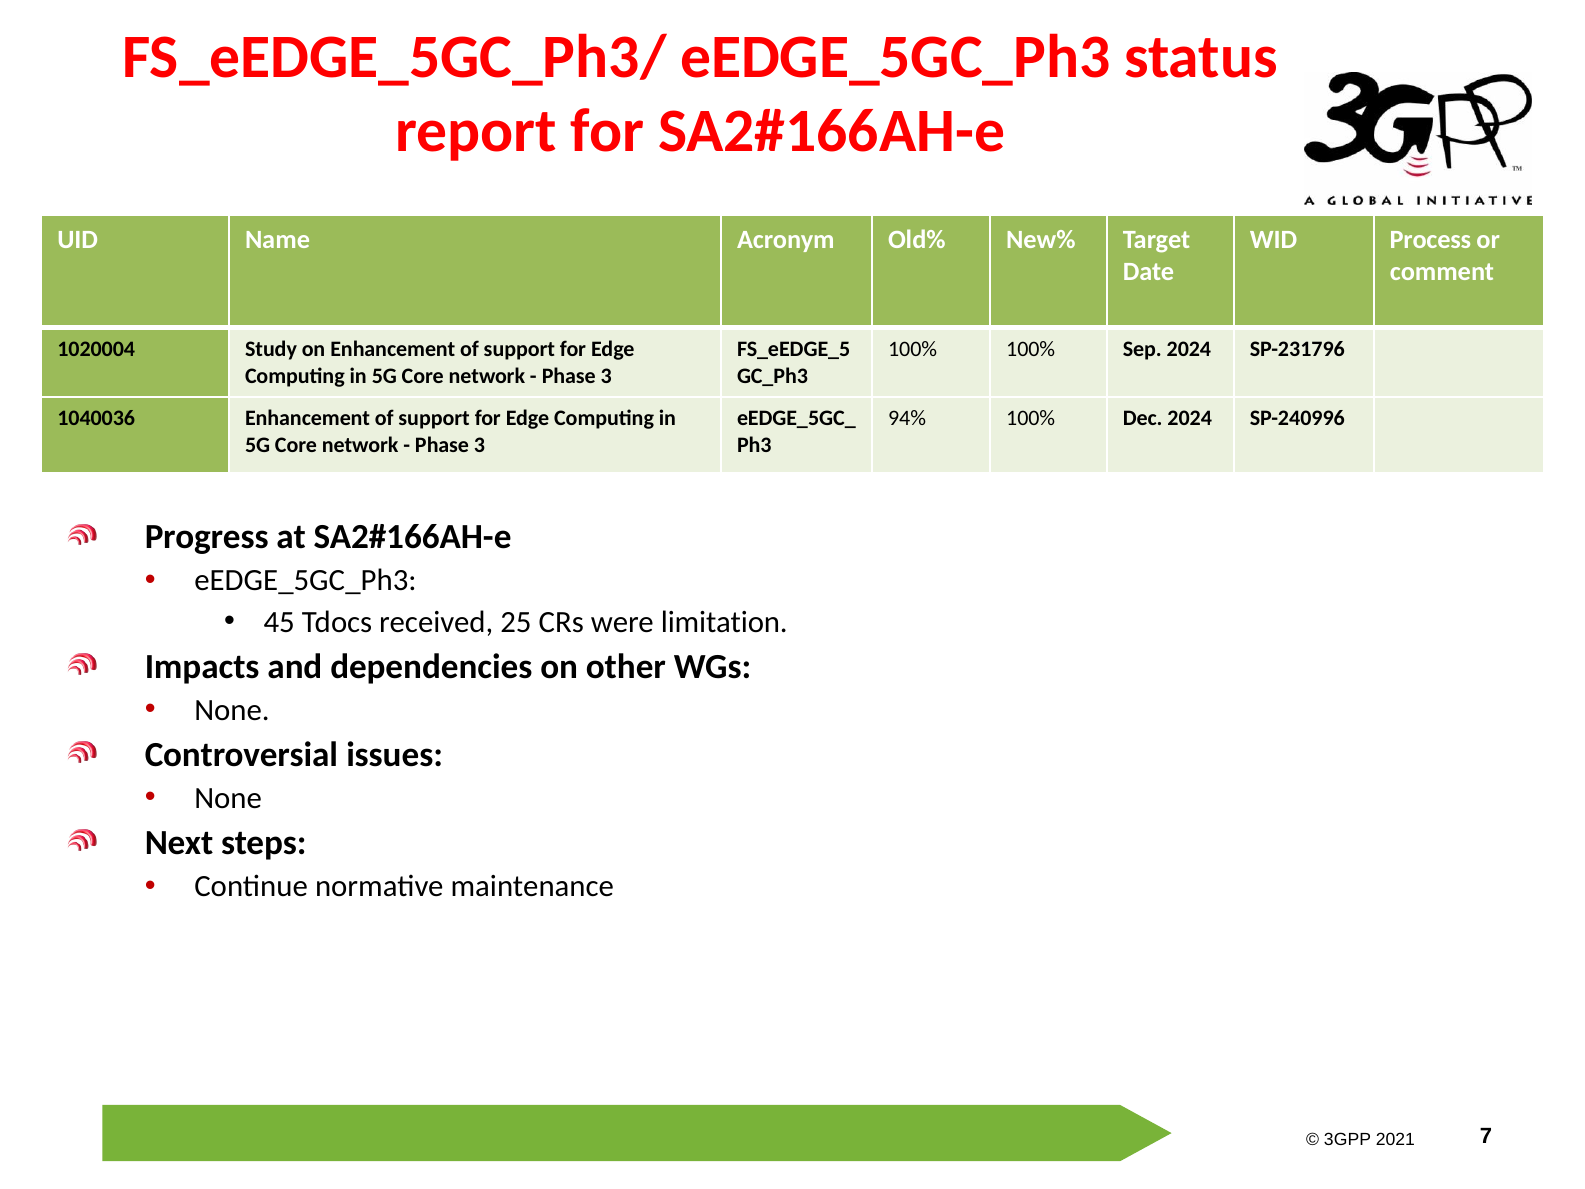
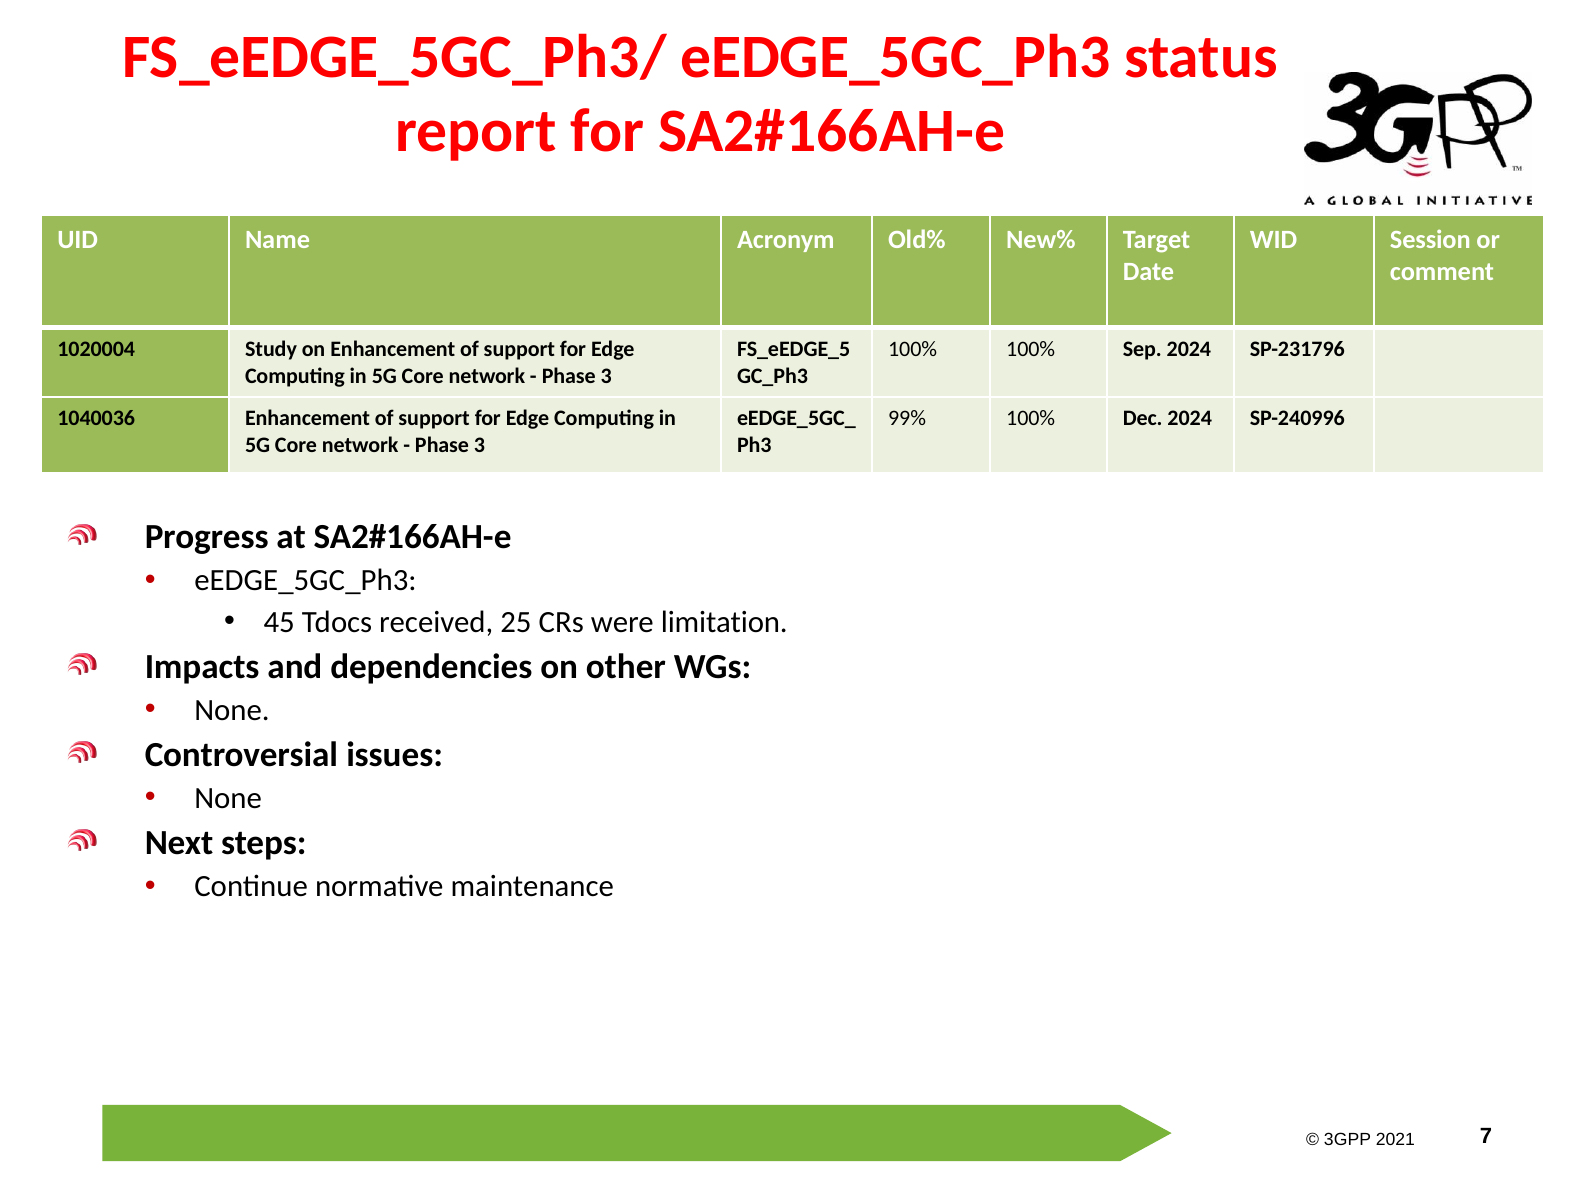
Process: Process -> Session (1430, 239)
94%: 94% -> 99% (907, 418)
